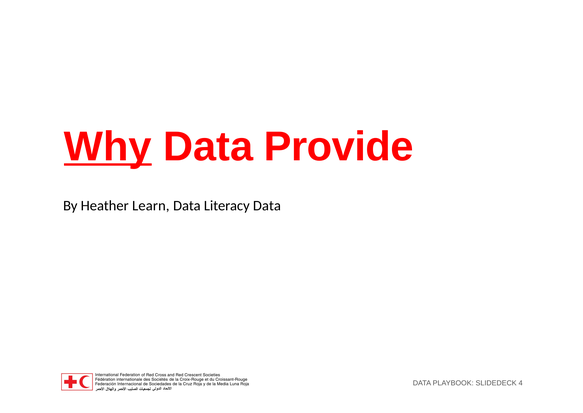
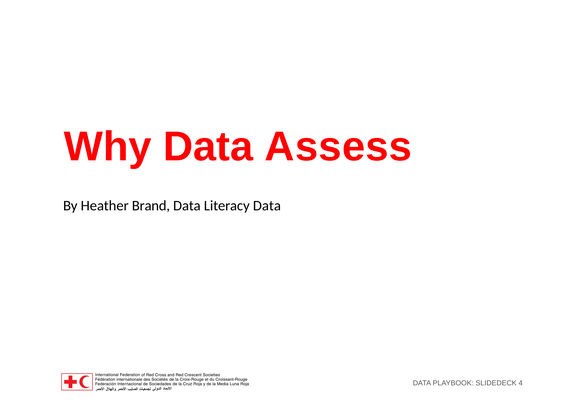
Why underline: present -> none (108, 146)
Provide: Provide -> Assess (338, 146)
Learn: Learn -> Brand (151, 205)
